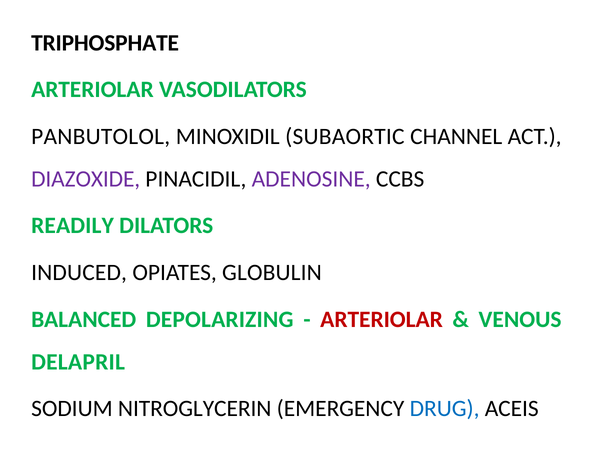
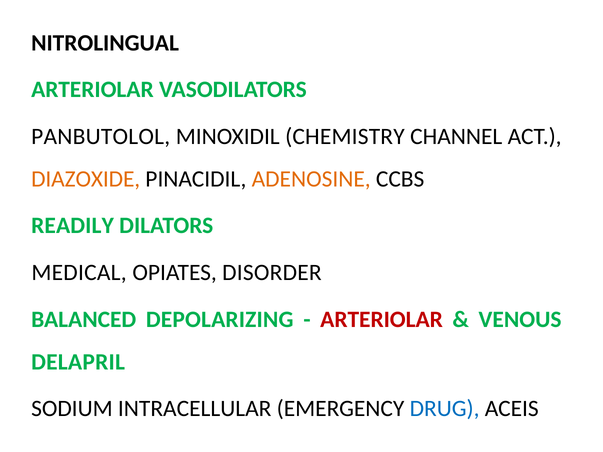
TRIPHOSPHATE: TRIPHOSPHATE -> NITROLINGUAL (105, 43)
SUBAORTIC: SUBAORTIC -> CHEMISTRY (345, 137)
DIAZOXIDE colour: purple -> orange (86, 179)
ADENOSINE colour: purple -> orange (311, 179)
INDUCED: INDUCED -> MEDICAL (79, 273)
GLOBULIN: GLOBULIN -> DISORDER (272, 273)
NITROGLYCERIN: NITROGLYCERIN -> INTRACELLULAR (195, 409)
